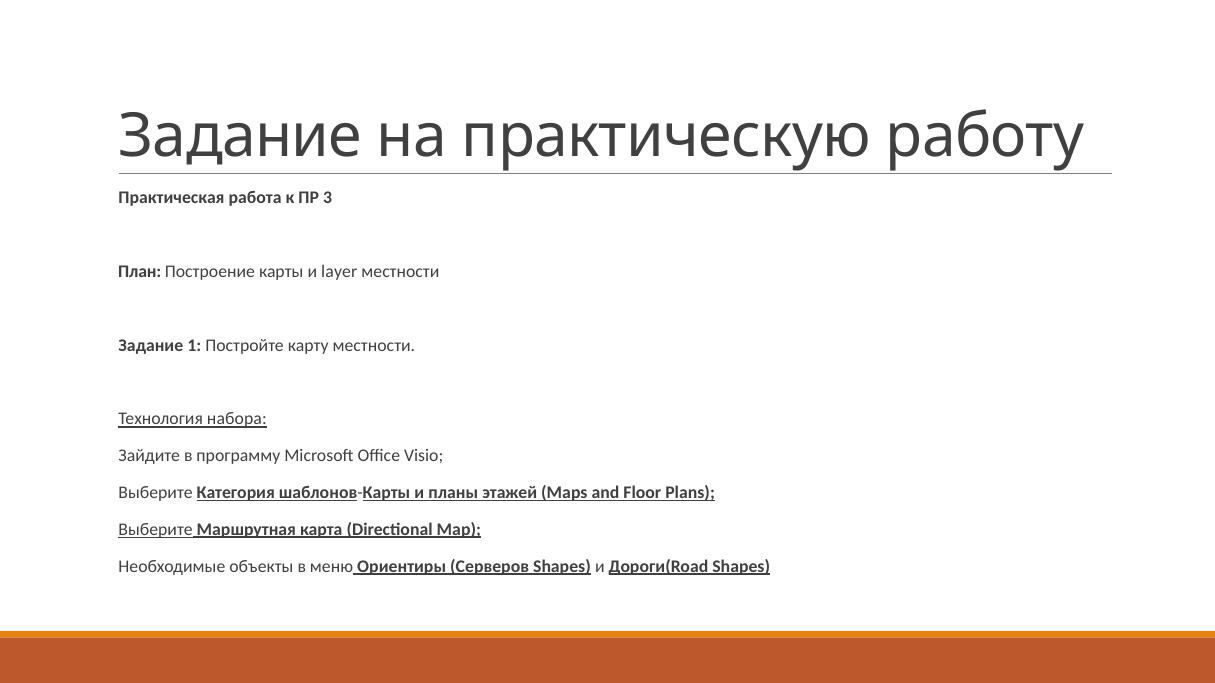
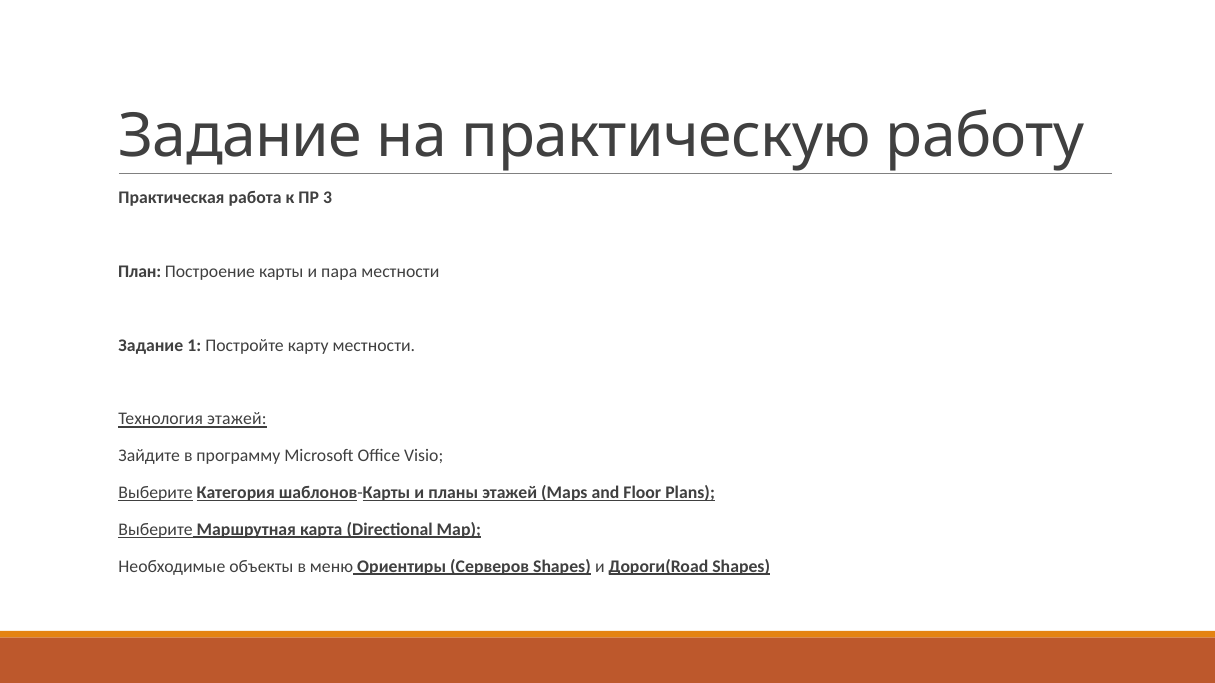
layer: layer -> пара (339, 272)
Технология набора: набора -> этажей (237, 419)
Выберите underline: none -> present (156, 493)
